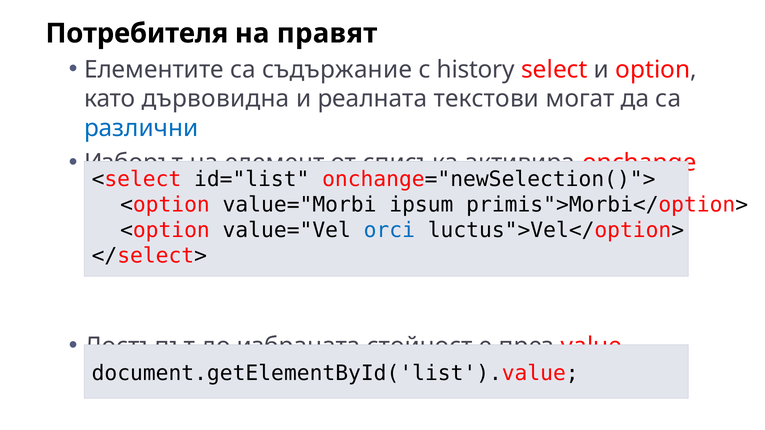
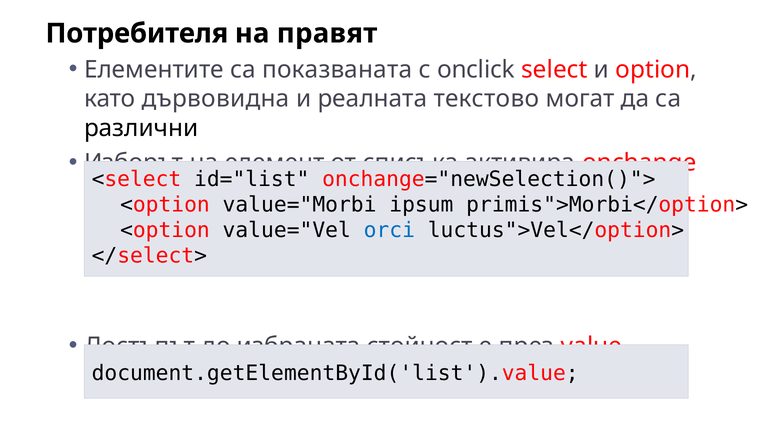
съдържание: съдържание -> показваната (337, 70)
history: history -> onclick (476, 70)
текстови: текстови -> текстово (486, 99)
различни colour: blue -> black (141, 128)
